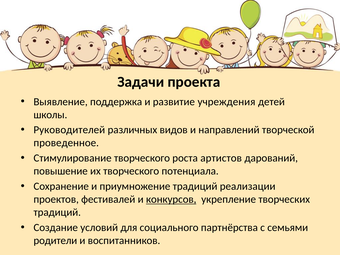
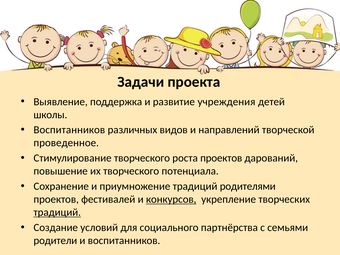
Руководителей: Руководителей -> Воспитанников (69, 130)
роста артистов: артистов -> проектов (221, 158)
реализации: реализации -> родителями (248, 186)
традиций underline: none -> present (57, 212)
